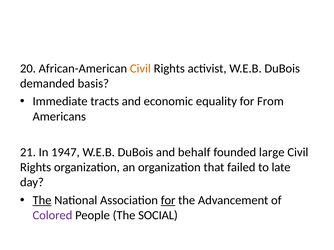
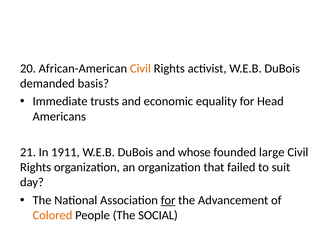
tracts: tracts -> trusts (105, 102)
From: From -> Head (270, 102)
1947: 1947 -> 1911 (65, 153)
behalf: behalf -> whose (194, 153)
late: late -> suit (281, 168)
The underline: present -> none (42, 201)
Colored colour: purple -> orange (52, 216)
